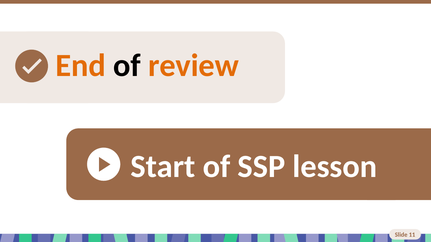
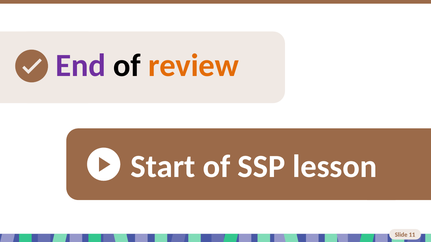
End colour: orange -> purple (81, 65)
